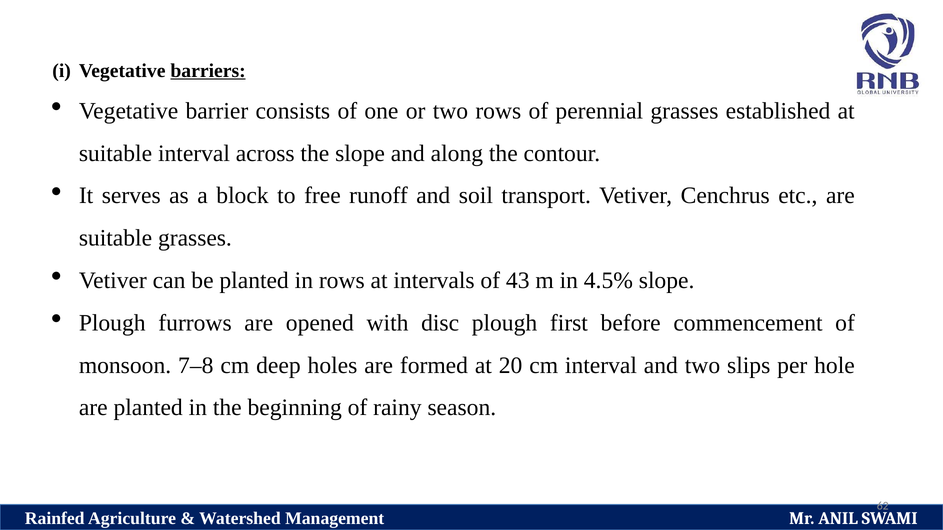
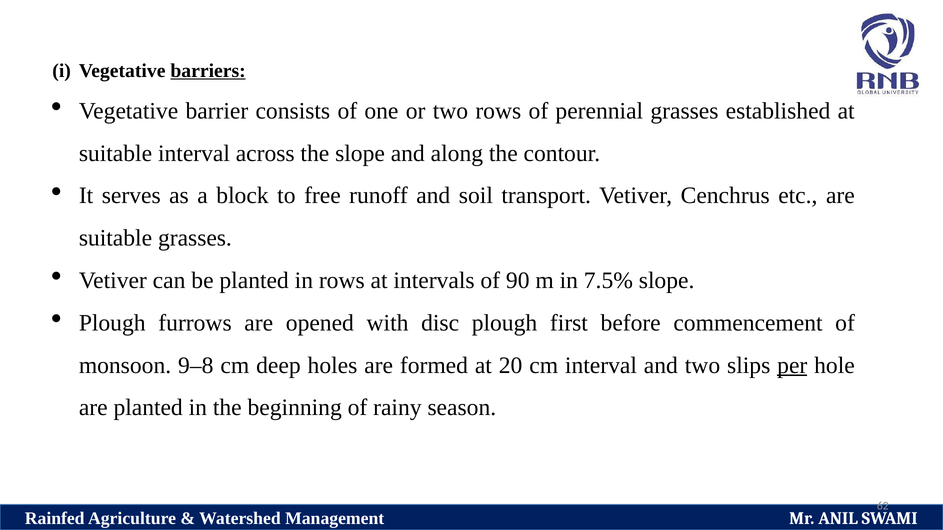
43: 43 -> 90 (518, 281)
4.5%: 4.5% -> 7.5% (608, 281)
7–8: 7–8 -> 9–8 (196, 366)
per underline: none -> present (792, 366)
